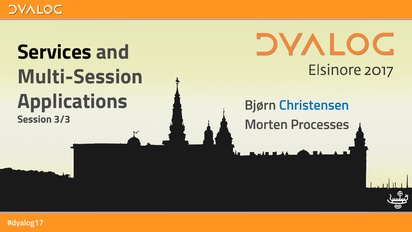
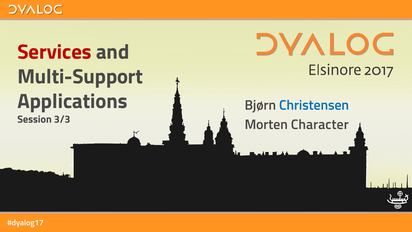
Services colour: black -> red (54, 52)
Multi-Session: Multi-Session -> Multi-Support (80, 77)
Morten Processes: Processes -> Character (320, 124)
